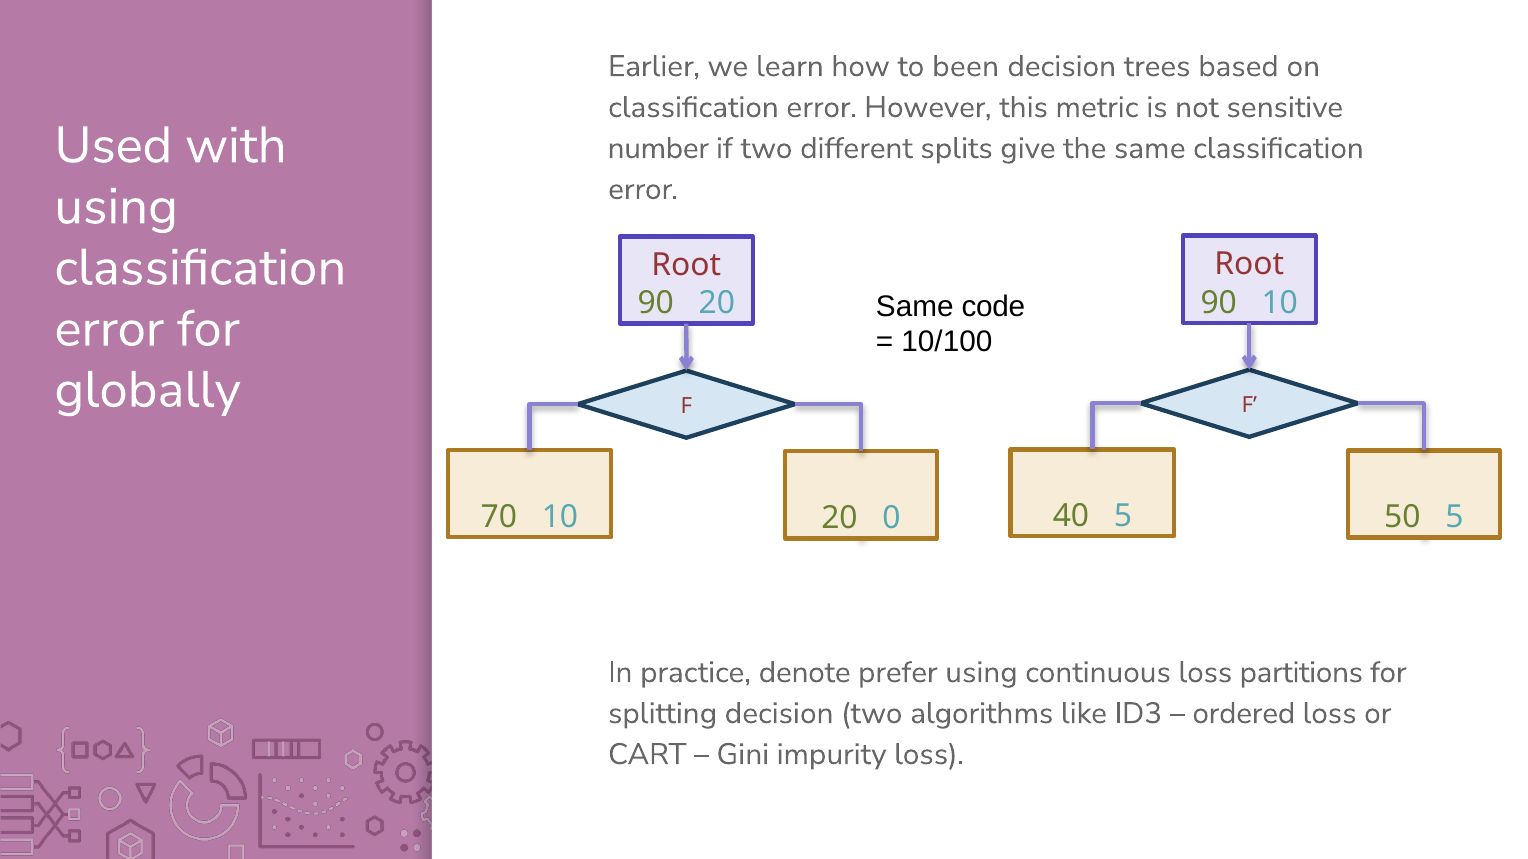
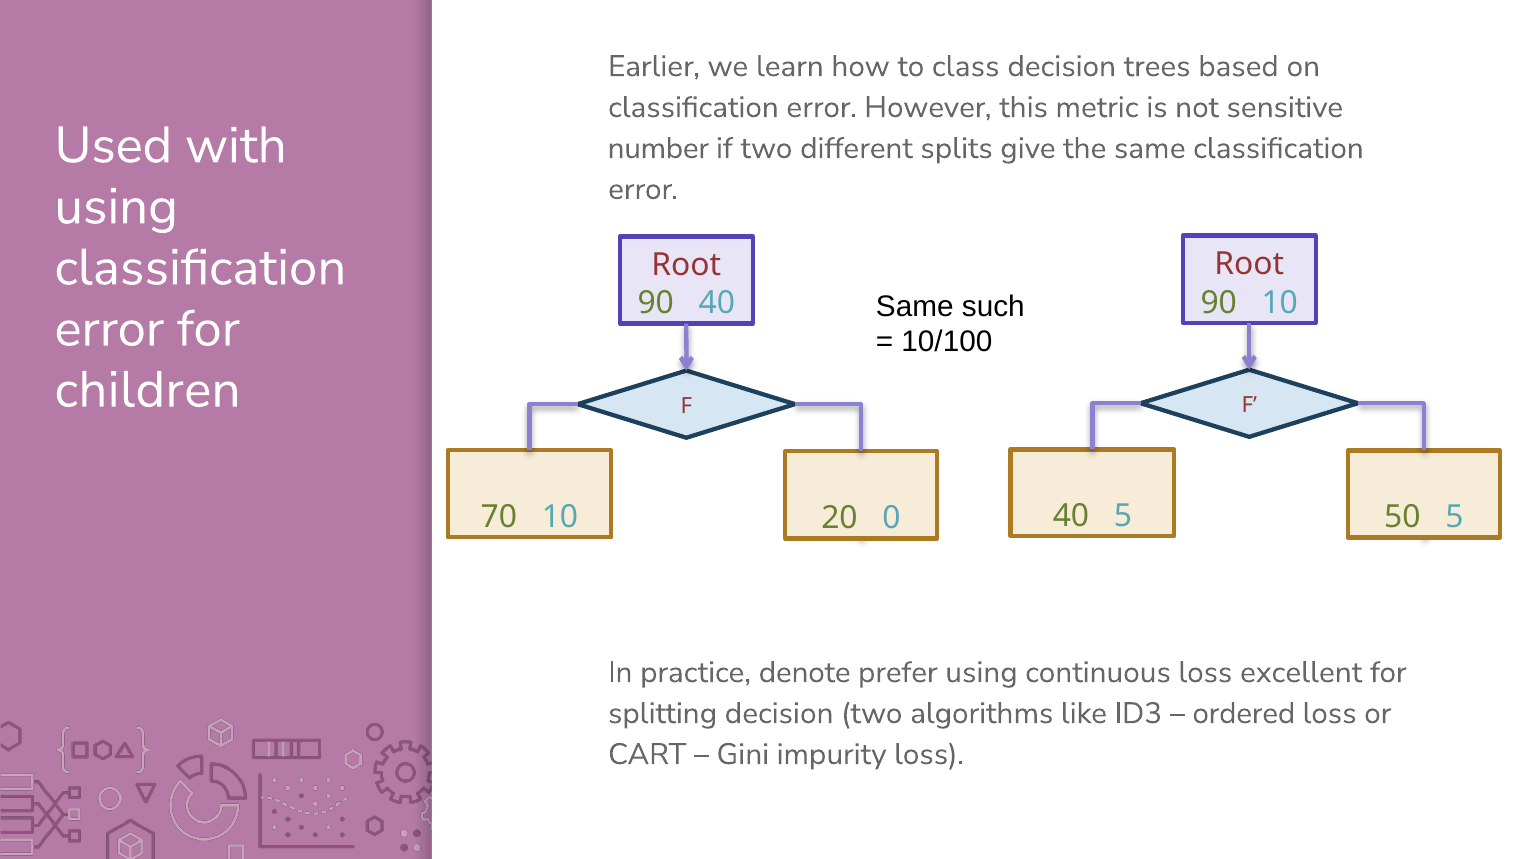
been: been -> class (966, 66)
code: code -> such (993, 307)
90 20: 20 -> 40 (717, 304)
globally: globally -> children (147, 390)
partitions: partitions -> excellent (1301, 673)
